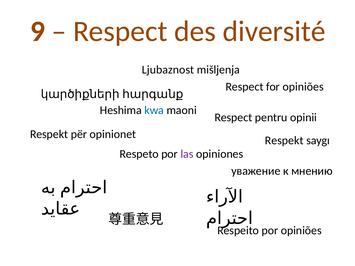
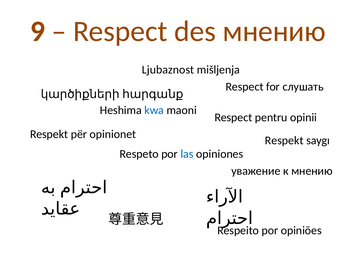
des diversité: diversité -> мнению (274, 31)
for opiniões: opiniões -> слушать (303, 87)
las colour: purple -> blue (187, 154)
